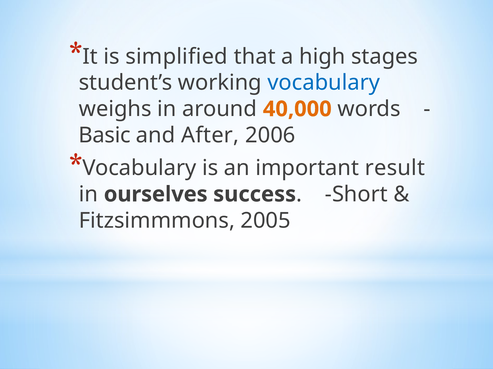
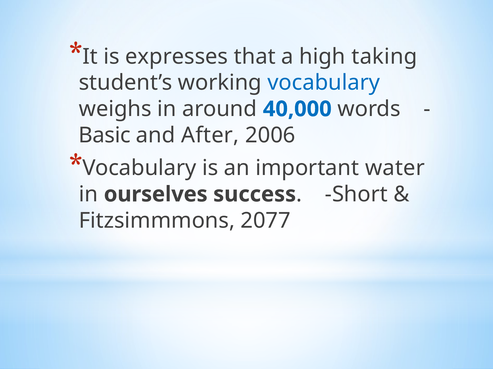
simplified: simplified -> expresses (177, 57)
stages: stages -> taking (384, 57)
40,000 colour: orange -> blue (297, 109)
result: result -> water (395, 168)
2005: 2005 -> 2077 (266, 221)
